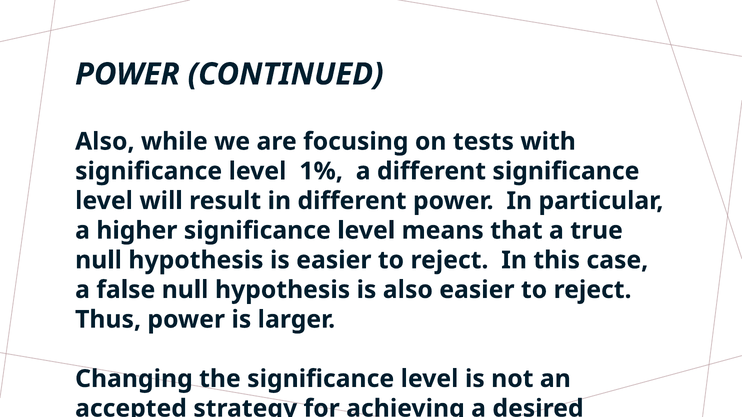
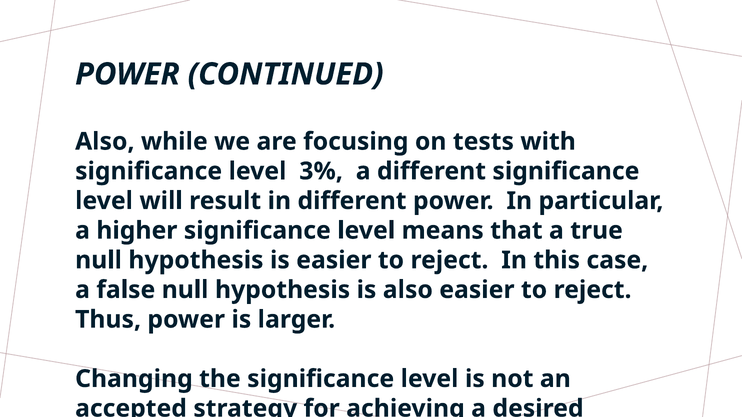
1%: 1% -> 3% (321, 171)
